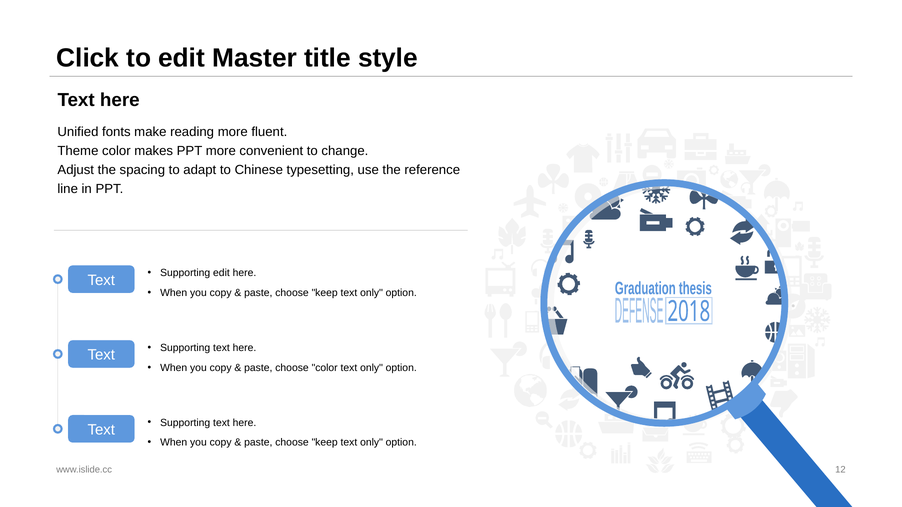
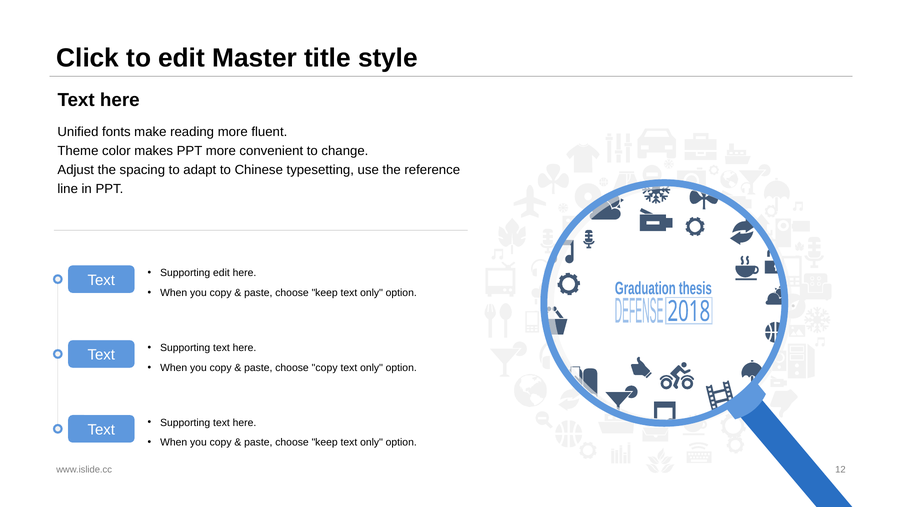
choose color: color -> copy (325, 368)
